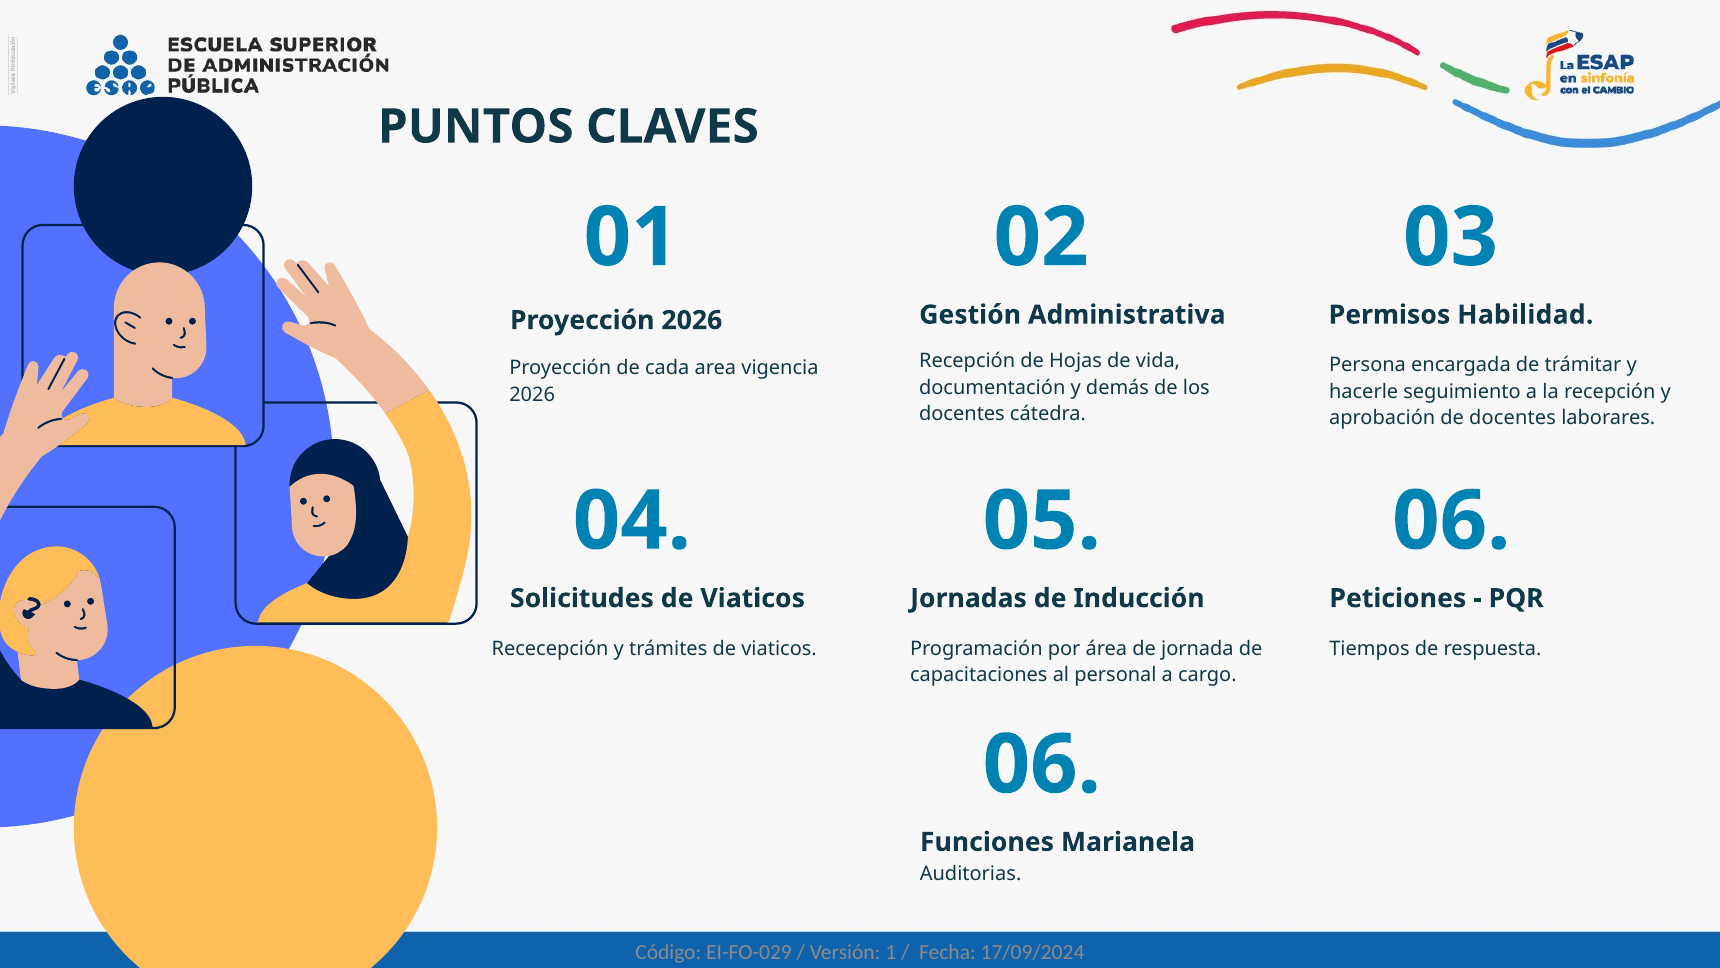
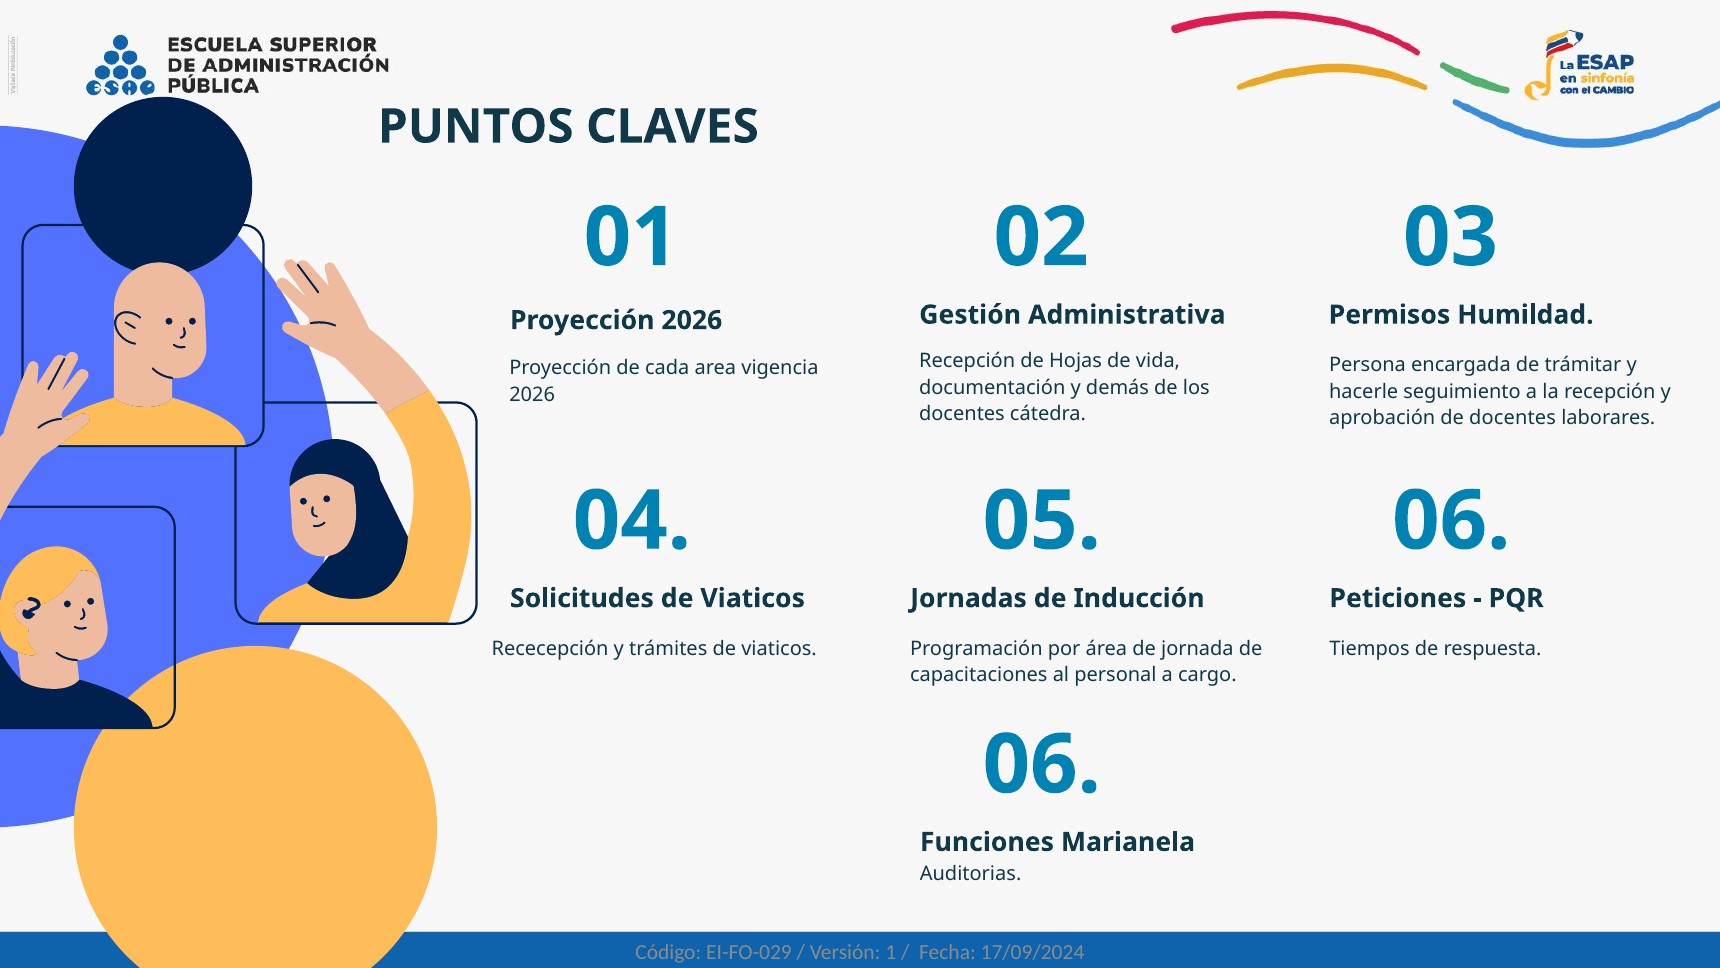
Habilidad: Habilidad -> Humildad (1525, 315)
